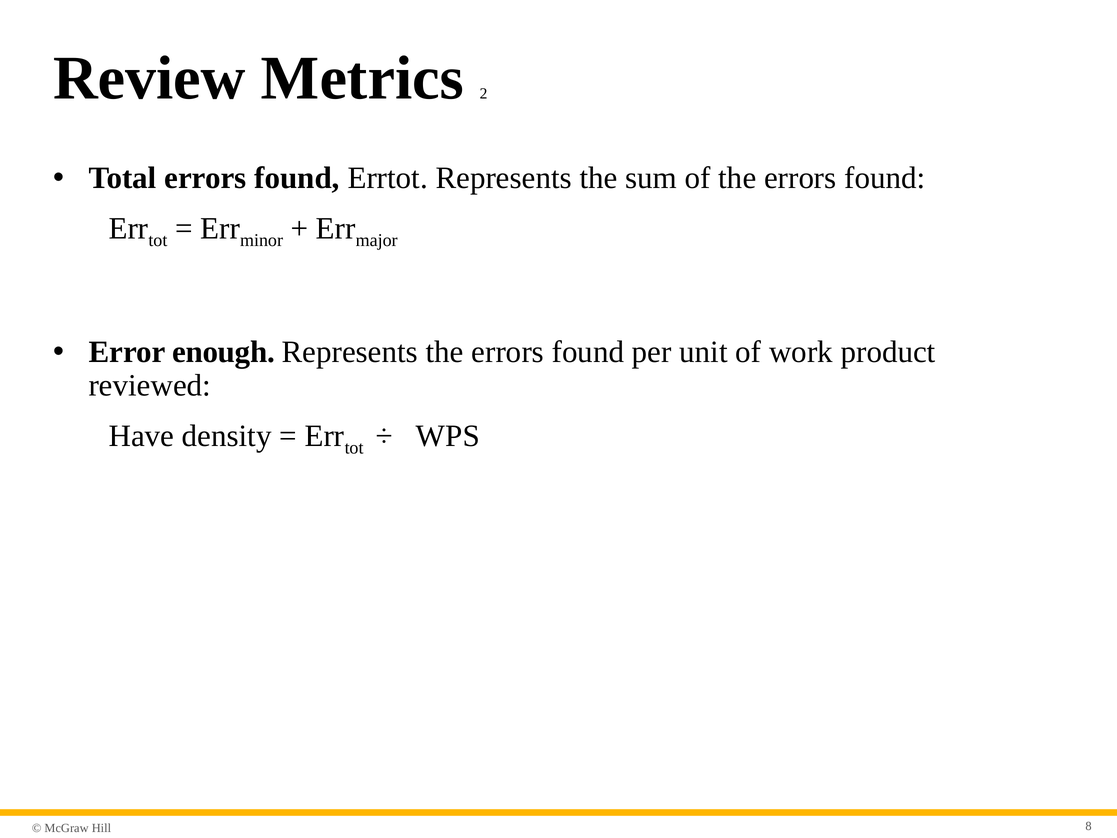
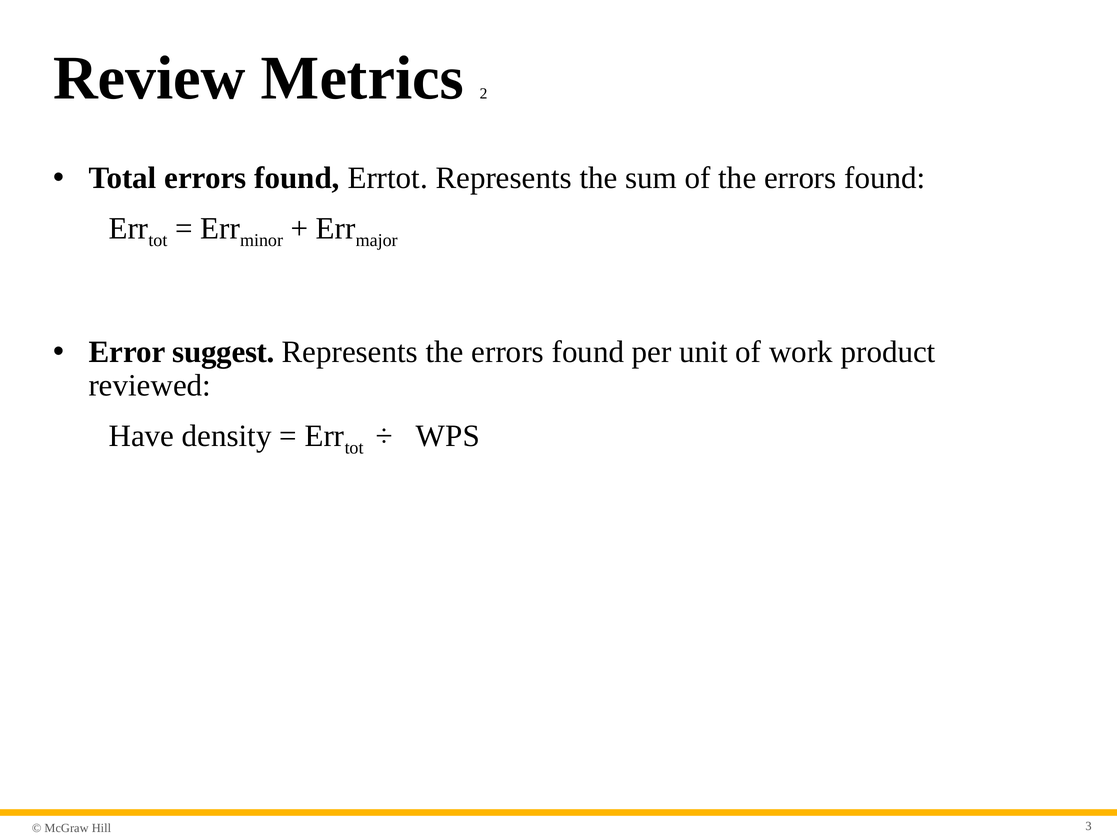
enough: enough -> suggest (224, 352)
8: 8 -> 3 (1089, 826)
